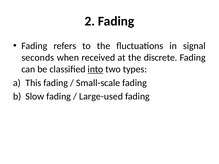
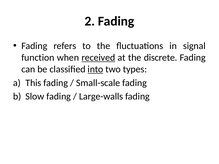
seconds: seconds -> function (38, 58)
received underline: none -> present (98, 58)
Large-used: Large-used -> Large-walls (101, 97)
